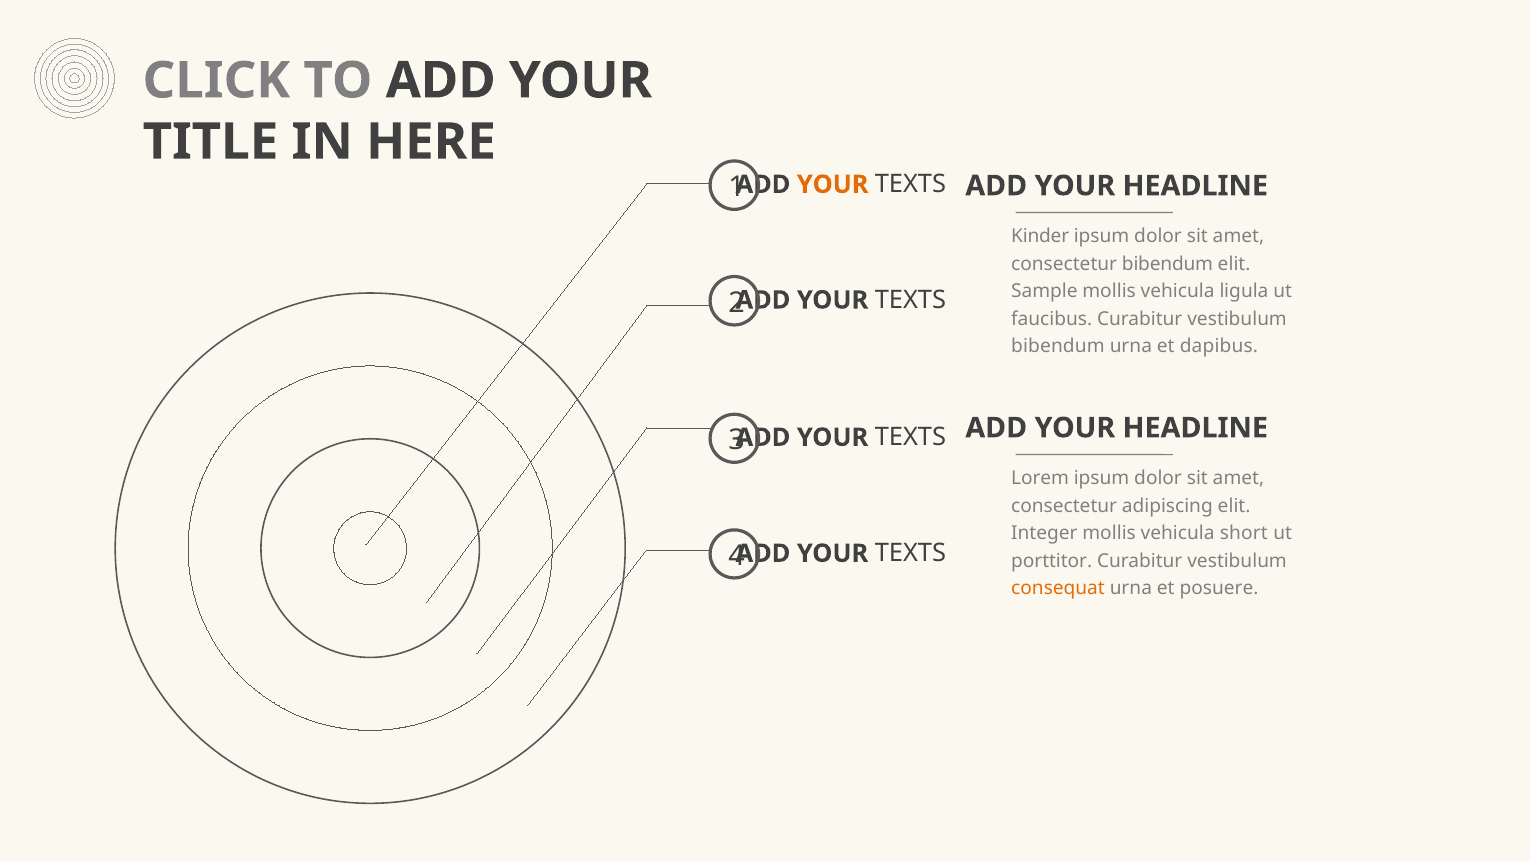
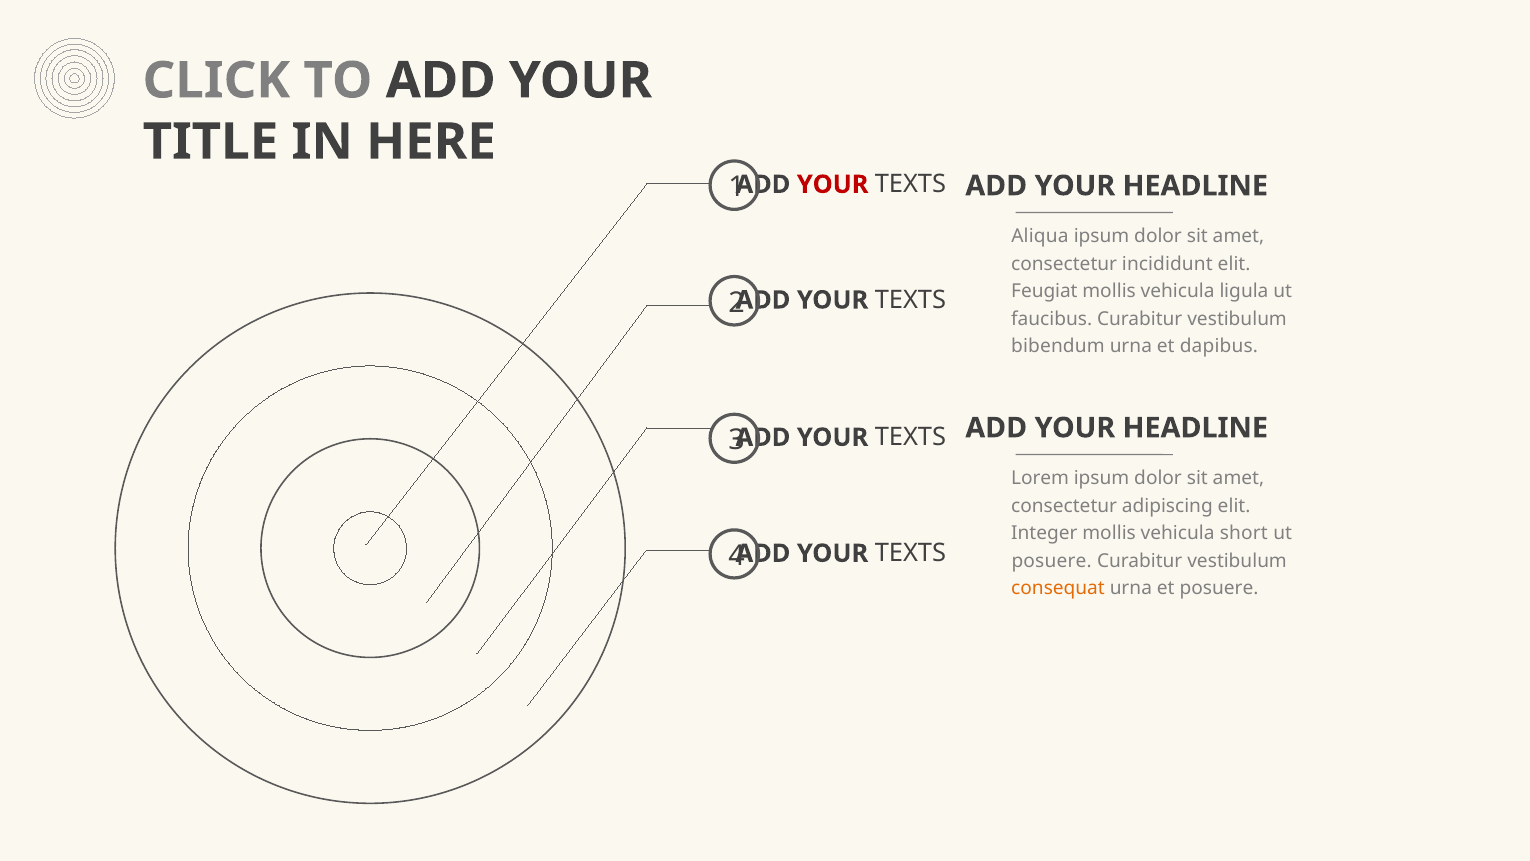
YOUR colour: orange -> red (833, 184)
Kinder: Kinder -> Aliqua (1040, 236)
consectetur bibendum: bibendum -> incididunt (1167, 264)
Sample: Sample -> Feugiat (1044, 291)
porttitor: porttitor -> posuere (1052, 561)
